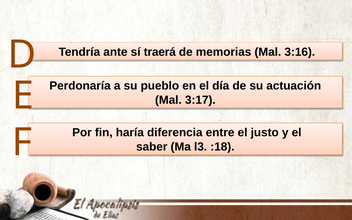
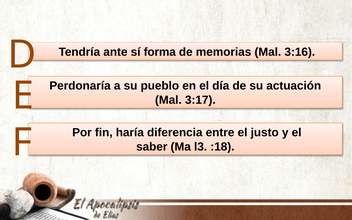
traerá: traerá -> forma (160, 52)
